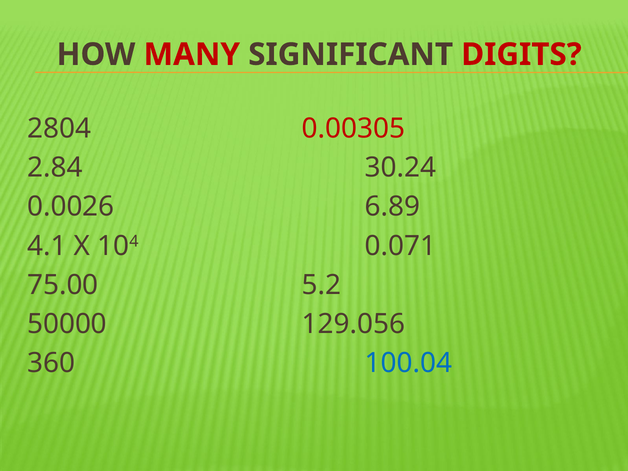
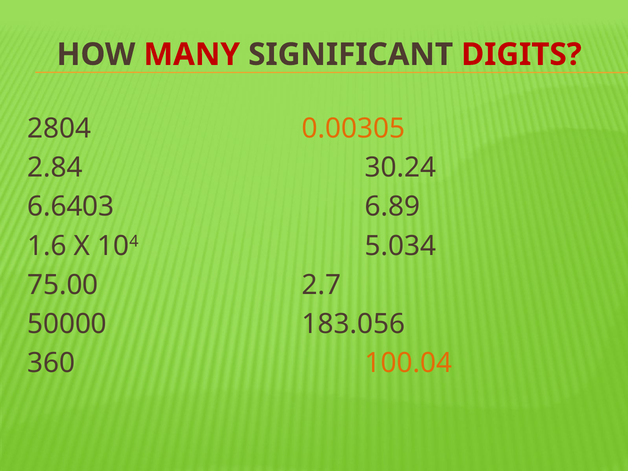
0.00305 colour: red -> orange (354, 129)
0.0026: 0.0026 -> 6.6403 (71, 207)
4.1: 4.1 -> 1.6 (47, 246)
0.071: 0.071 -> 5.034 (400, 246)
5.2: 5.2 -> 2.7 (322, 285)
129.056: 129.056 -> 183.056 (354, 324)
100.04 colour: blue -> orange (408, 363)
